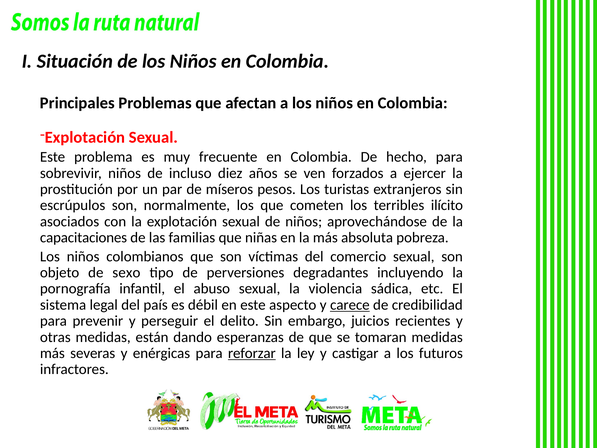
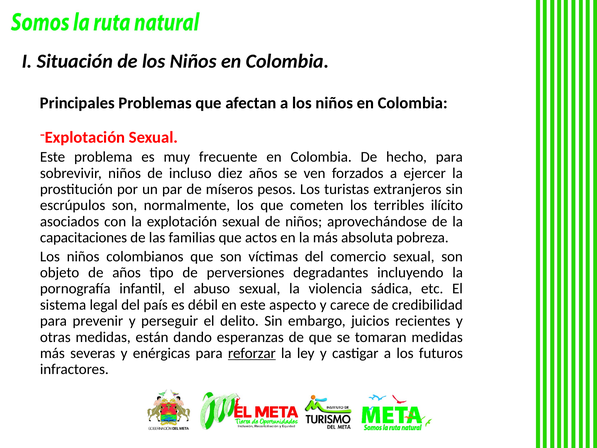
niñas: niñas -> actos (261, 238)
de sexo: sexo -> años (127, 272)
carece underline: present -> none (350, 305)
